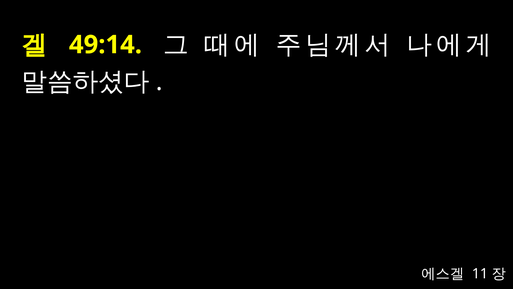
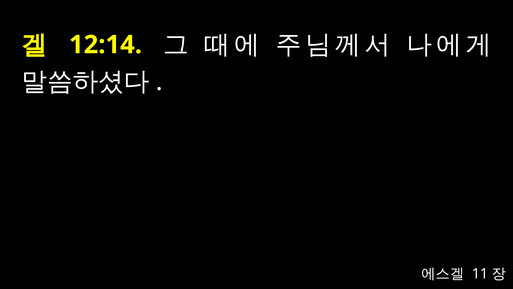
49:14: 49:14 -> 12:14 (105, 45)
